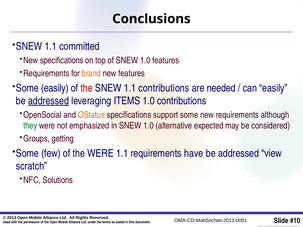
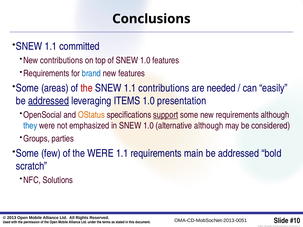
New specifications: specifications -> contributions (62, 60)
brand colour: orange -> blue (91, 74)
Some easily: easily -> areas (55, 88)
1.0 contributions: contributions -> presentation (182, 101)
support underline: none -> present (166, 115)
they colour: green -> blue (30, 126)
alternative expected: expected -> although (209, 126)
getting: getting -> parties (63, 139)
have: have -> main (194, 154)
view: view -> bold (271, 154)
